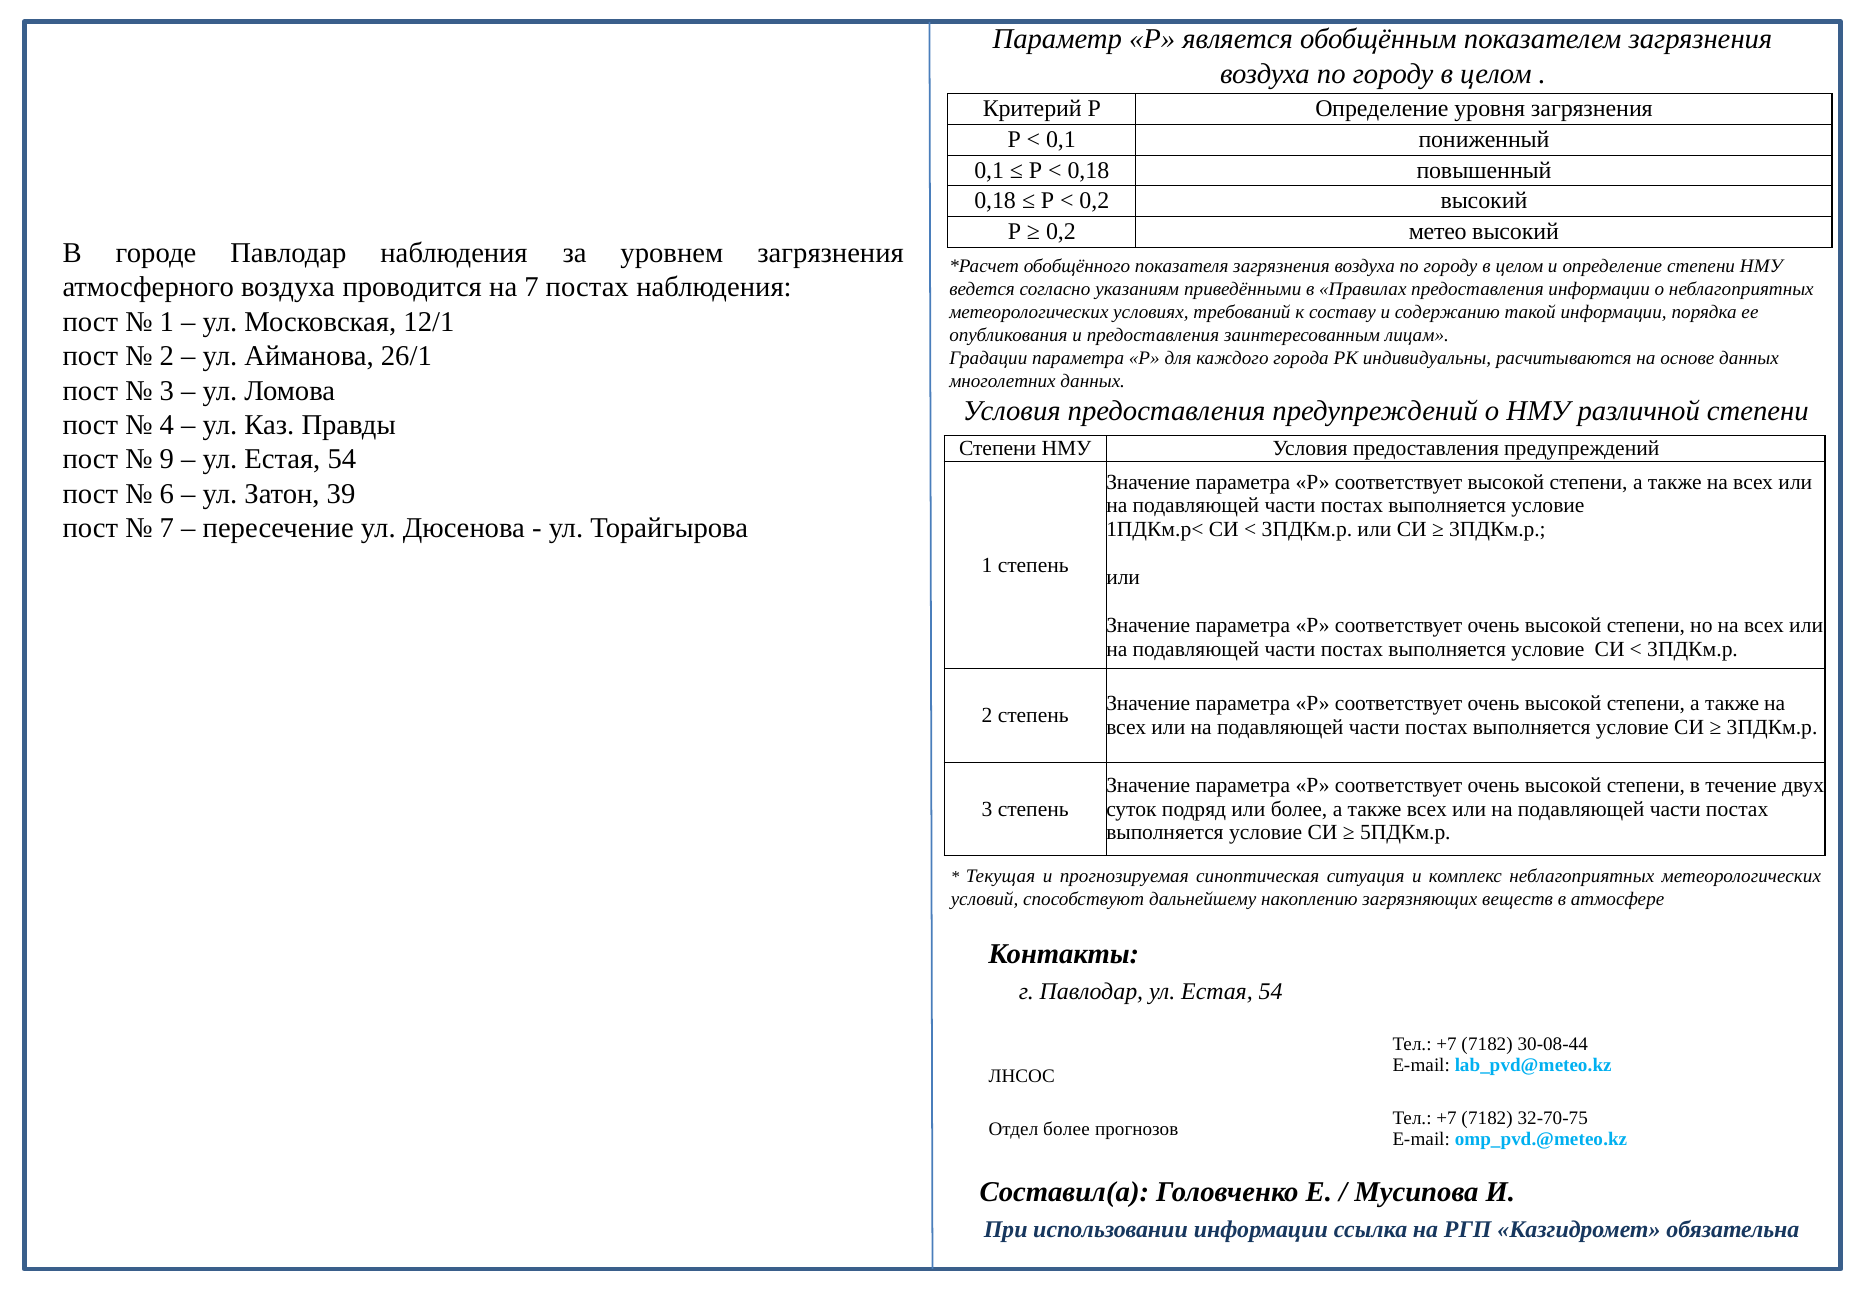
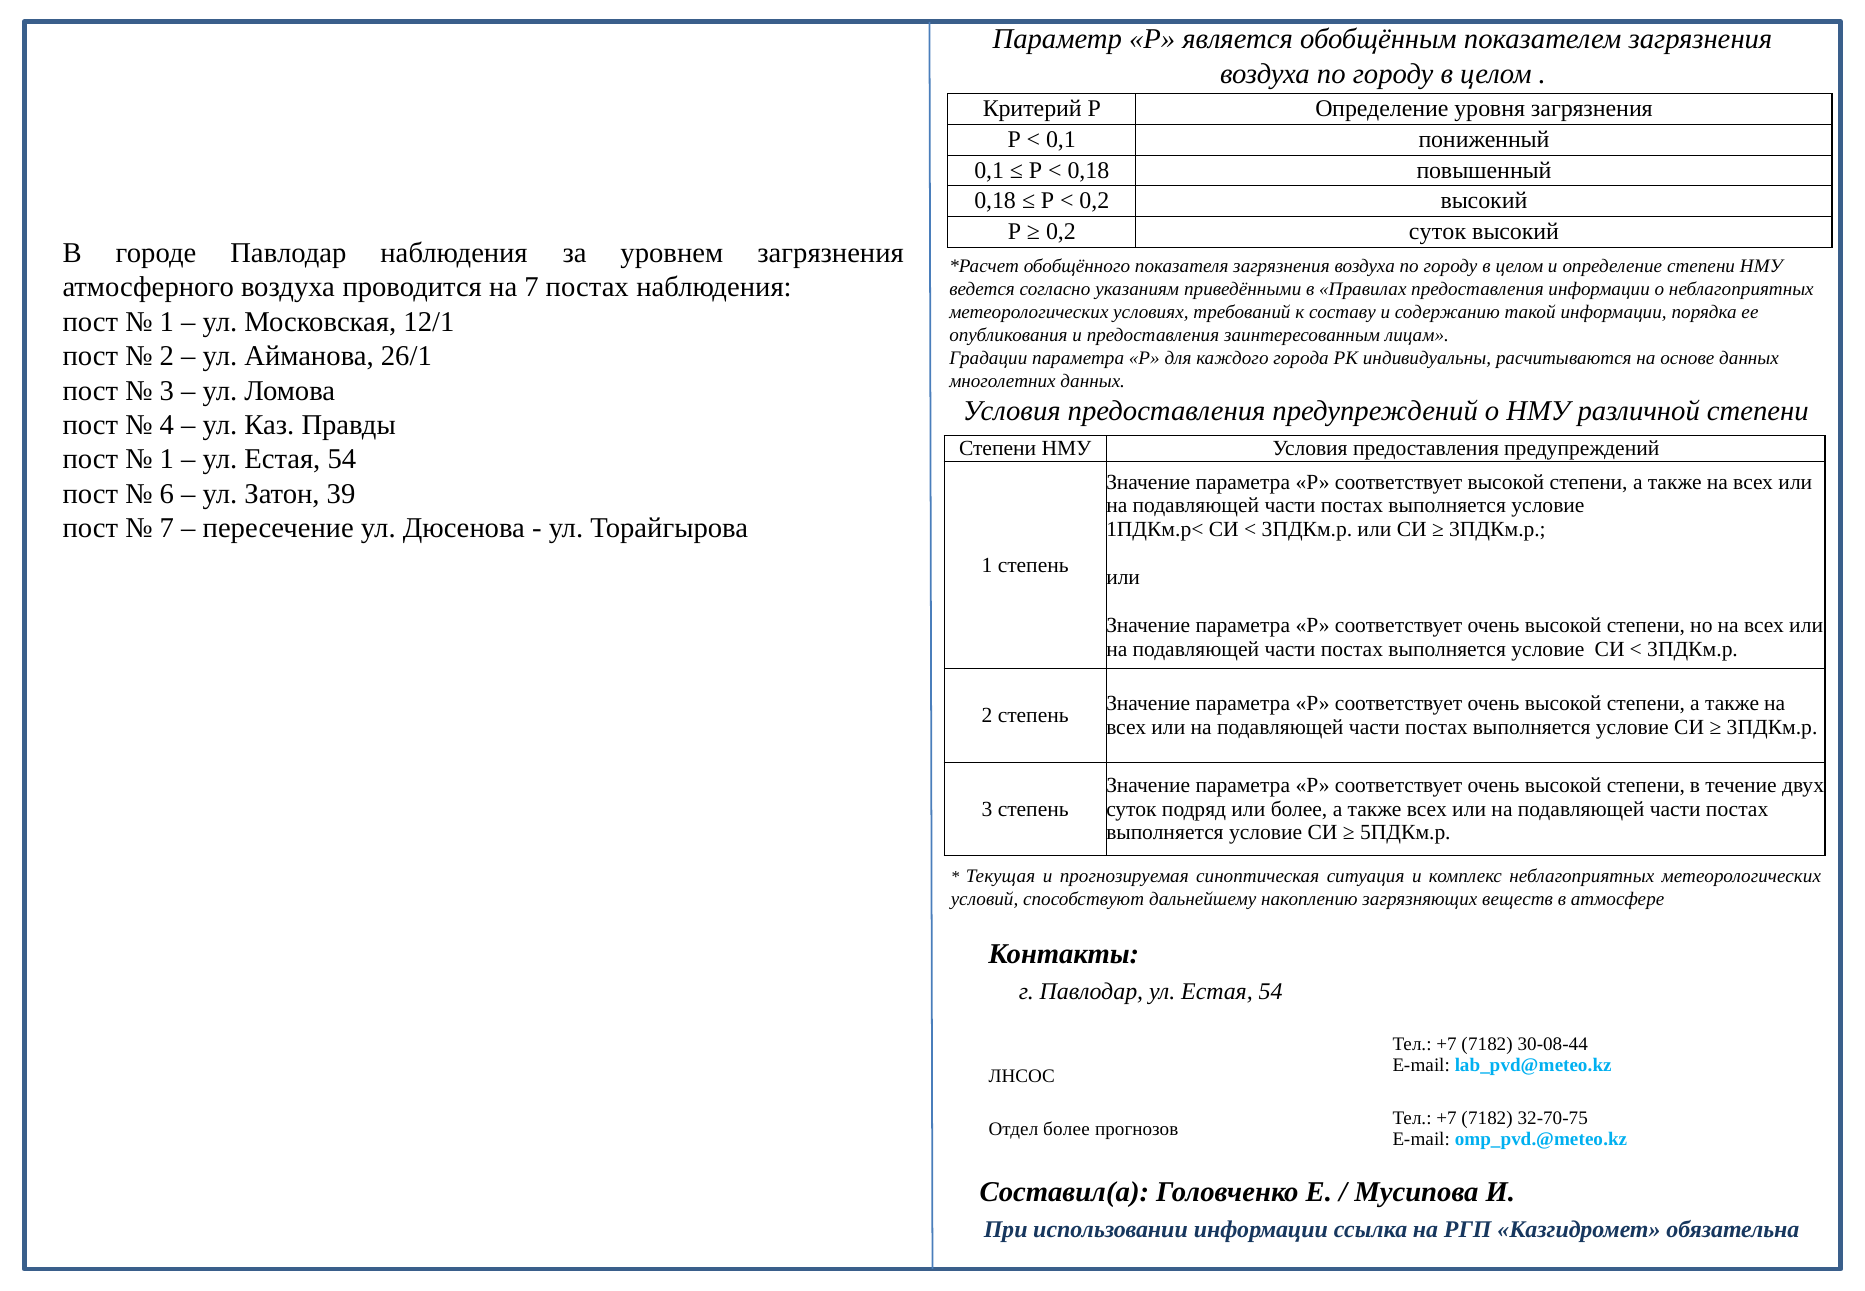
0,2 метео: метео -> суток (1438, 232)
9: 9 -> 1 (167, 459)
